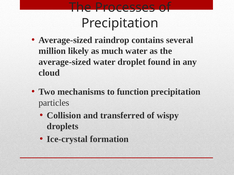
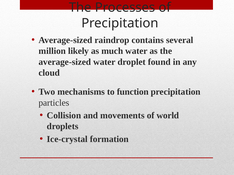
transferred: transferred -> movements (122, 116)
wispy: wispy -> world (168, 116)
